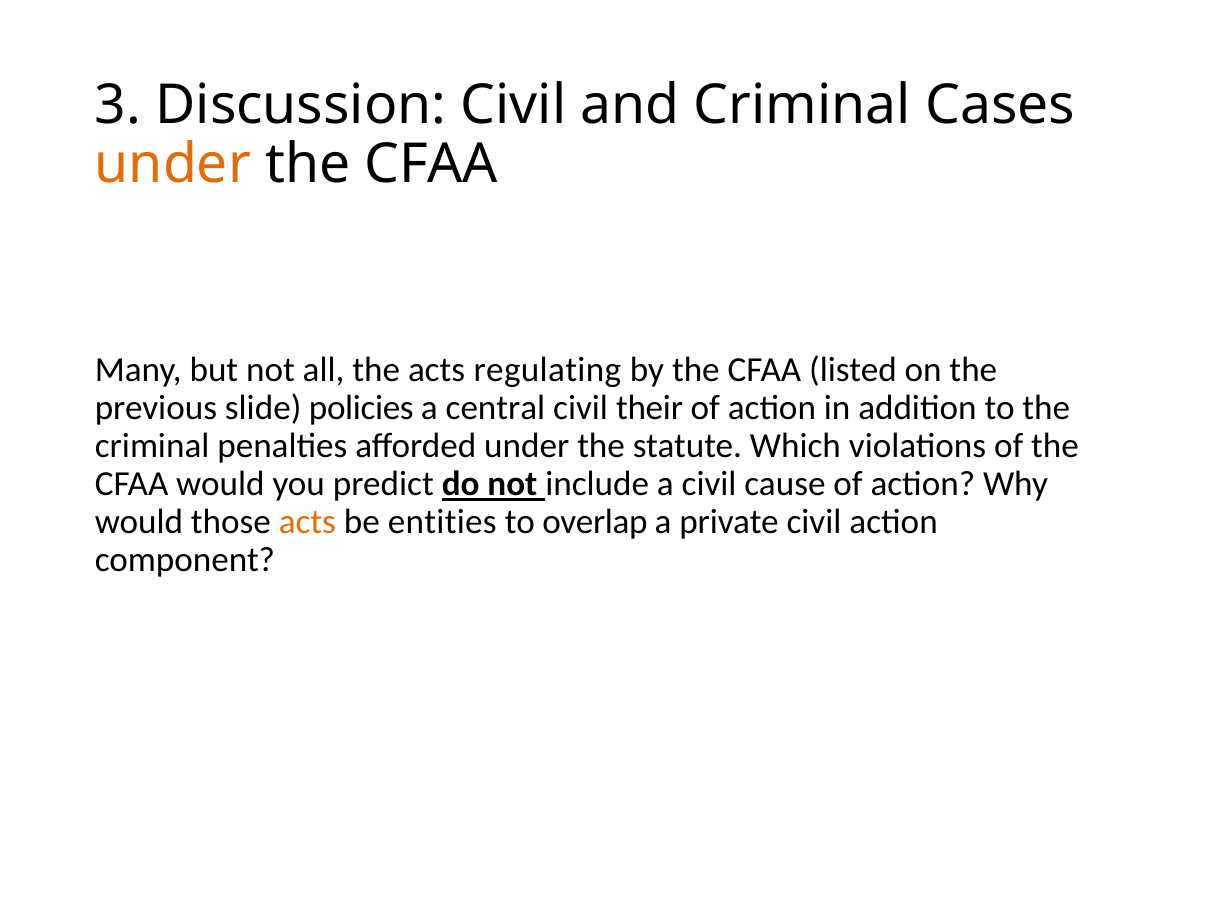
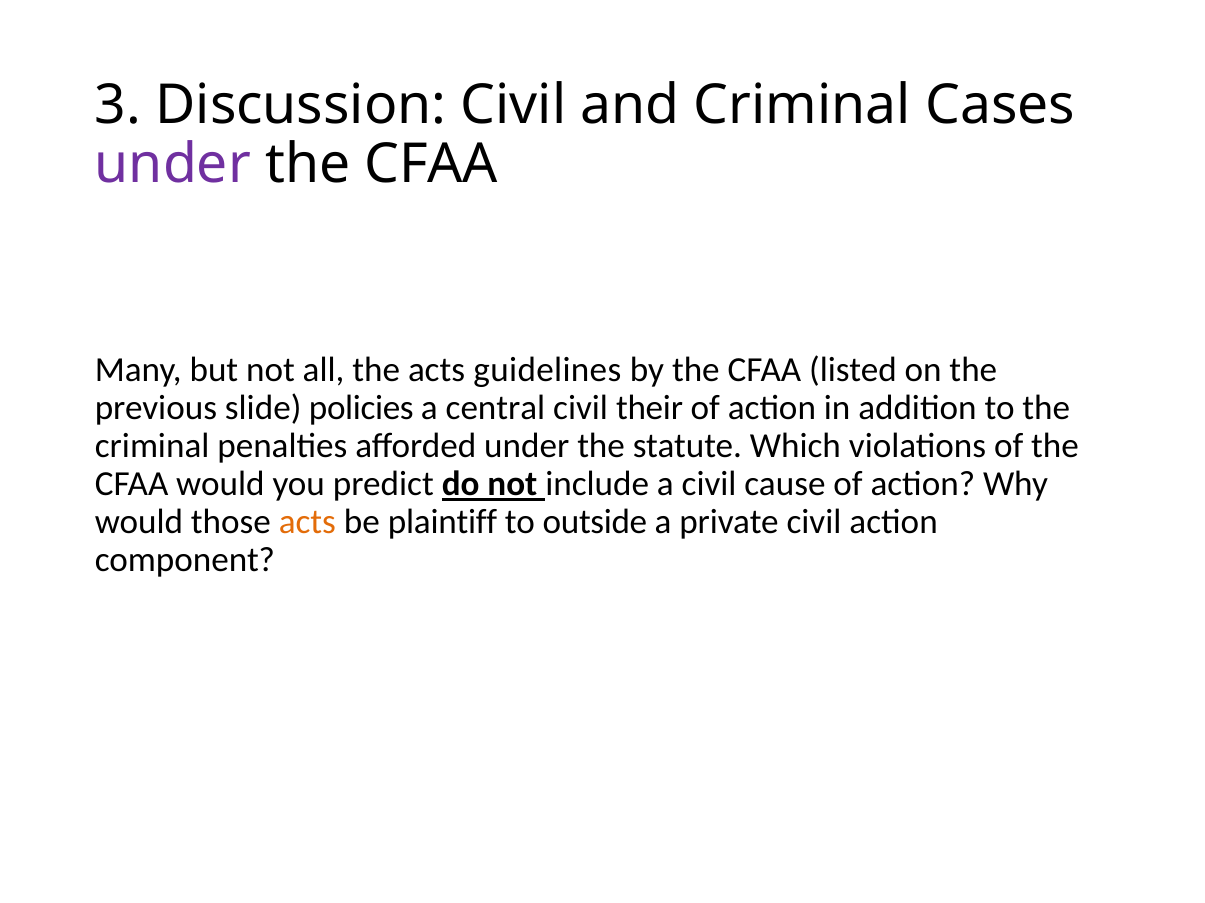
under colour: orange -> purple (173, 165)
regulating: regulating -> guidelines (547, 371)
entities: entities -> plaintiff (443, 522)
overlap: overlap -> outside (595, 522)
